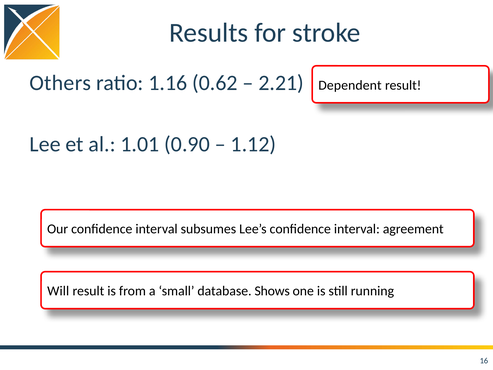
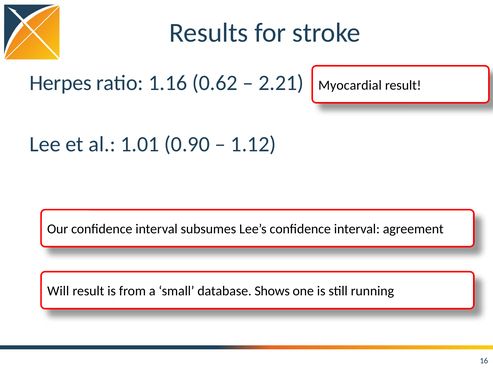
Others: Others -> Herpes (61, 83)
Dependent: Dependent -> Myocardial (350, 85)
